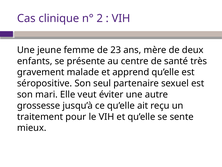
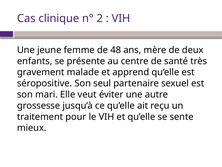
23: 23 -> 48 (116, 50)
